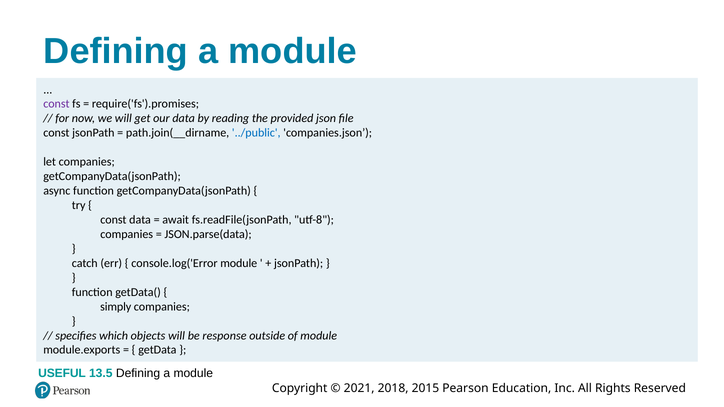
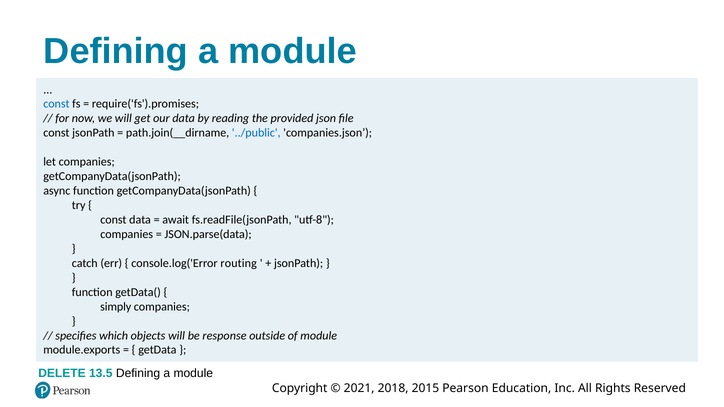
const colour: purple -> blue (56, 104)
console.log('Error module: module -> routing (239, 263)
USEFUL: USEFUL -> DELETE (62, 374)
